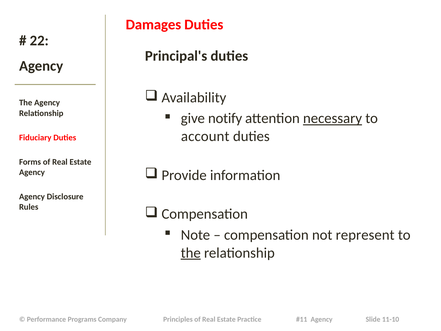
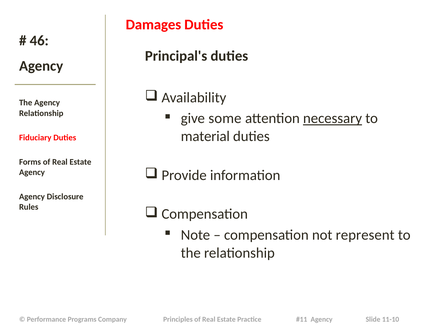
22: 22 -> 46 (39, 41)
notify: notify -> some (225, 118)
account: account -> material (205, 136)
the underline: present -> none (191, 253)
